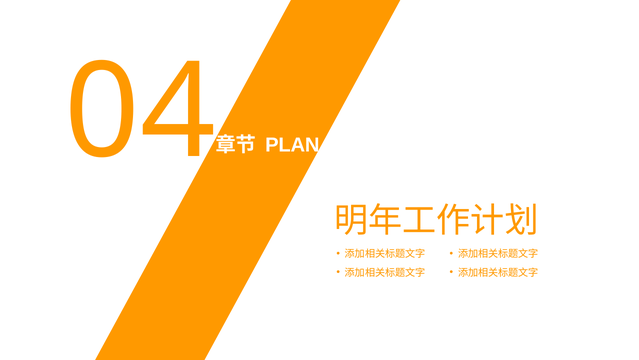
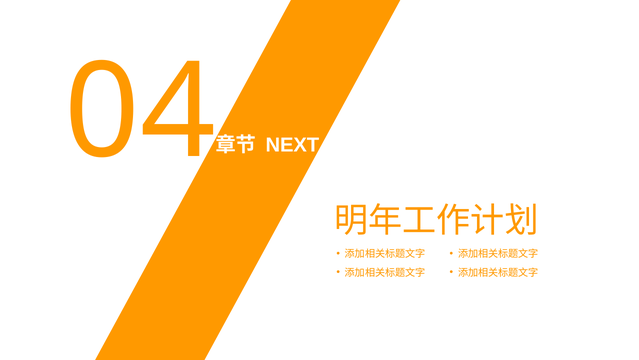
PLAN: PLAN -> NEXT (292, 145)
